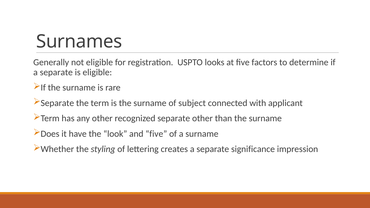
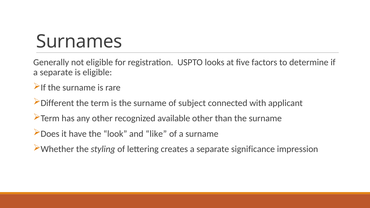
Separate: Separate -> Different (57, 103)
recognized separate: separate -> available (174, 118)
and five: five -> like (156, 134)
